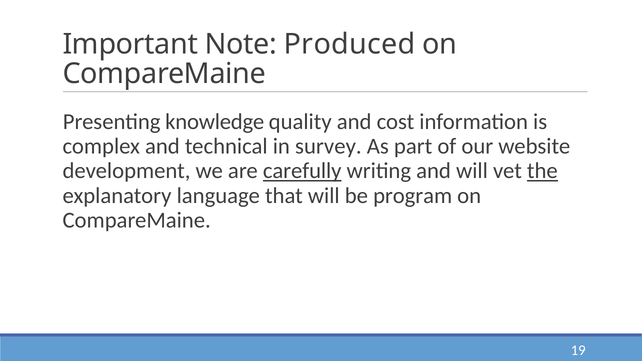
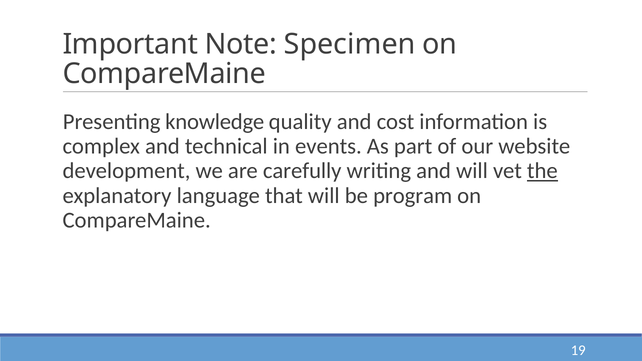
Produced: Produced -> Specimen (350, 44)
survey: survey -> events (328, 147)
carefully underline: present -> none (302, 171)
